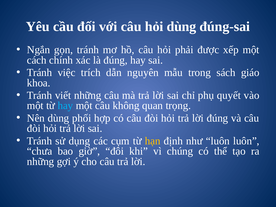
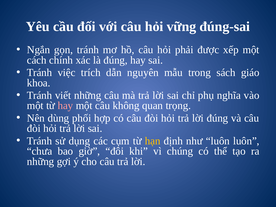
hỏi dùng: dùng -> vững (181, 27)
quyết: quyết -> nghĩa (229, 95)
hay colour: light blue -> pink (65, 106)
